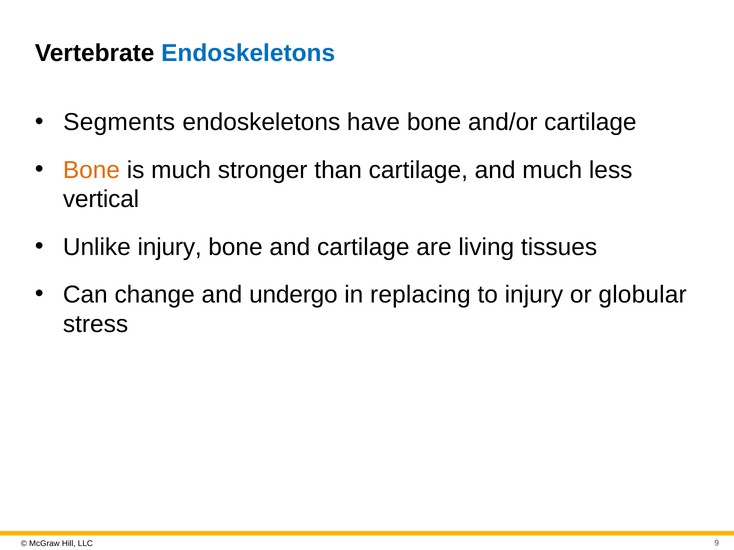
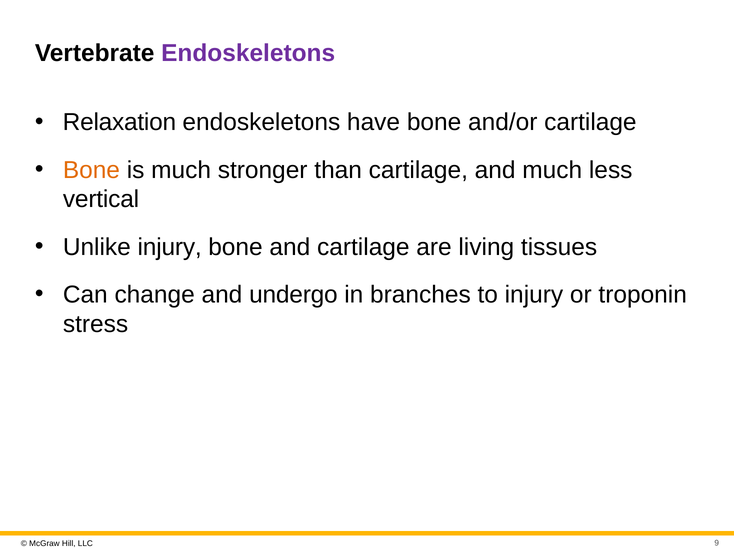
Endoskeletons colour: blue -> purple (248, 53)
Segments: Segments -> Relaxation (119, 123)
replacing: replacing -> branches (420, 295)
globular: globular -> troponin (643, 295)
